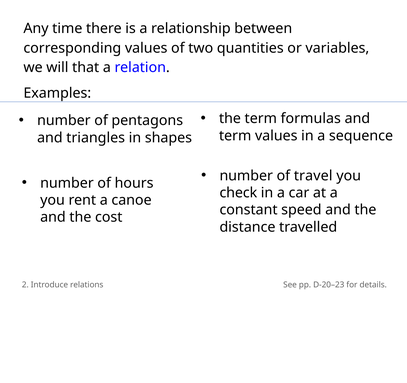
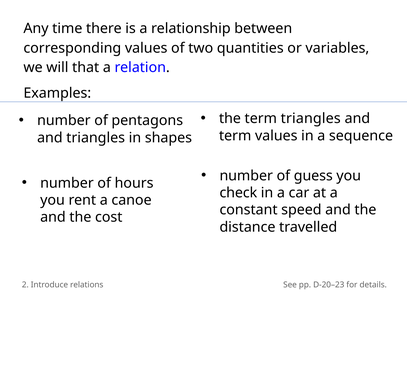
term formulas: formulas -> triangles (311, 118)
travel: travel -> guess (313, 175)
